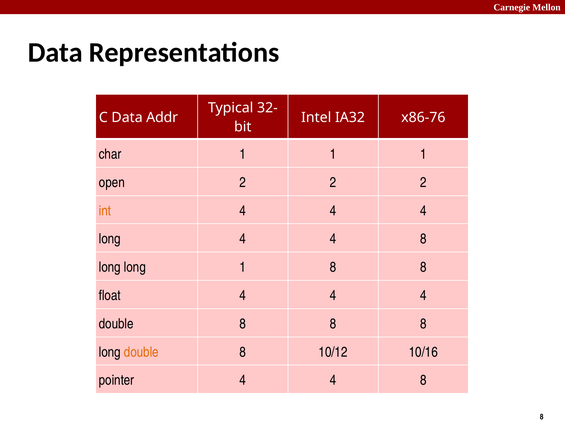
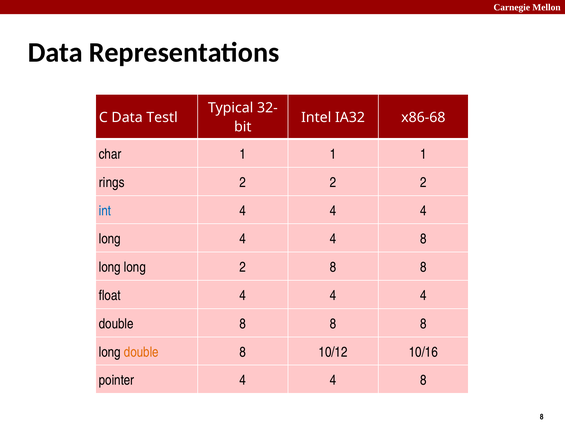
Addr: Addr -> Testl (162, 117)
x86-76: x86-76 -> x86-68 (423, 117)
open: open -> rings (112, 182)
int colour: orange -> blue (105, 211)
long 1: 1 -> 2 (243, 267)
